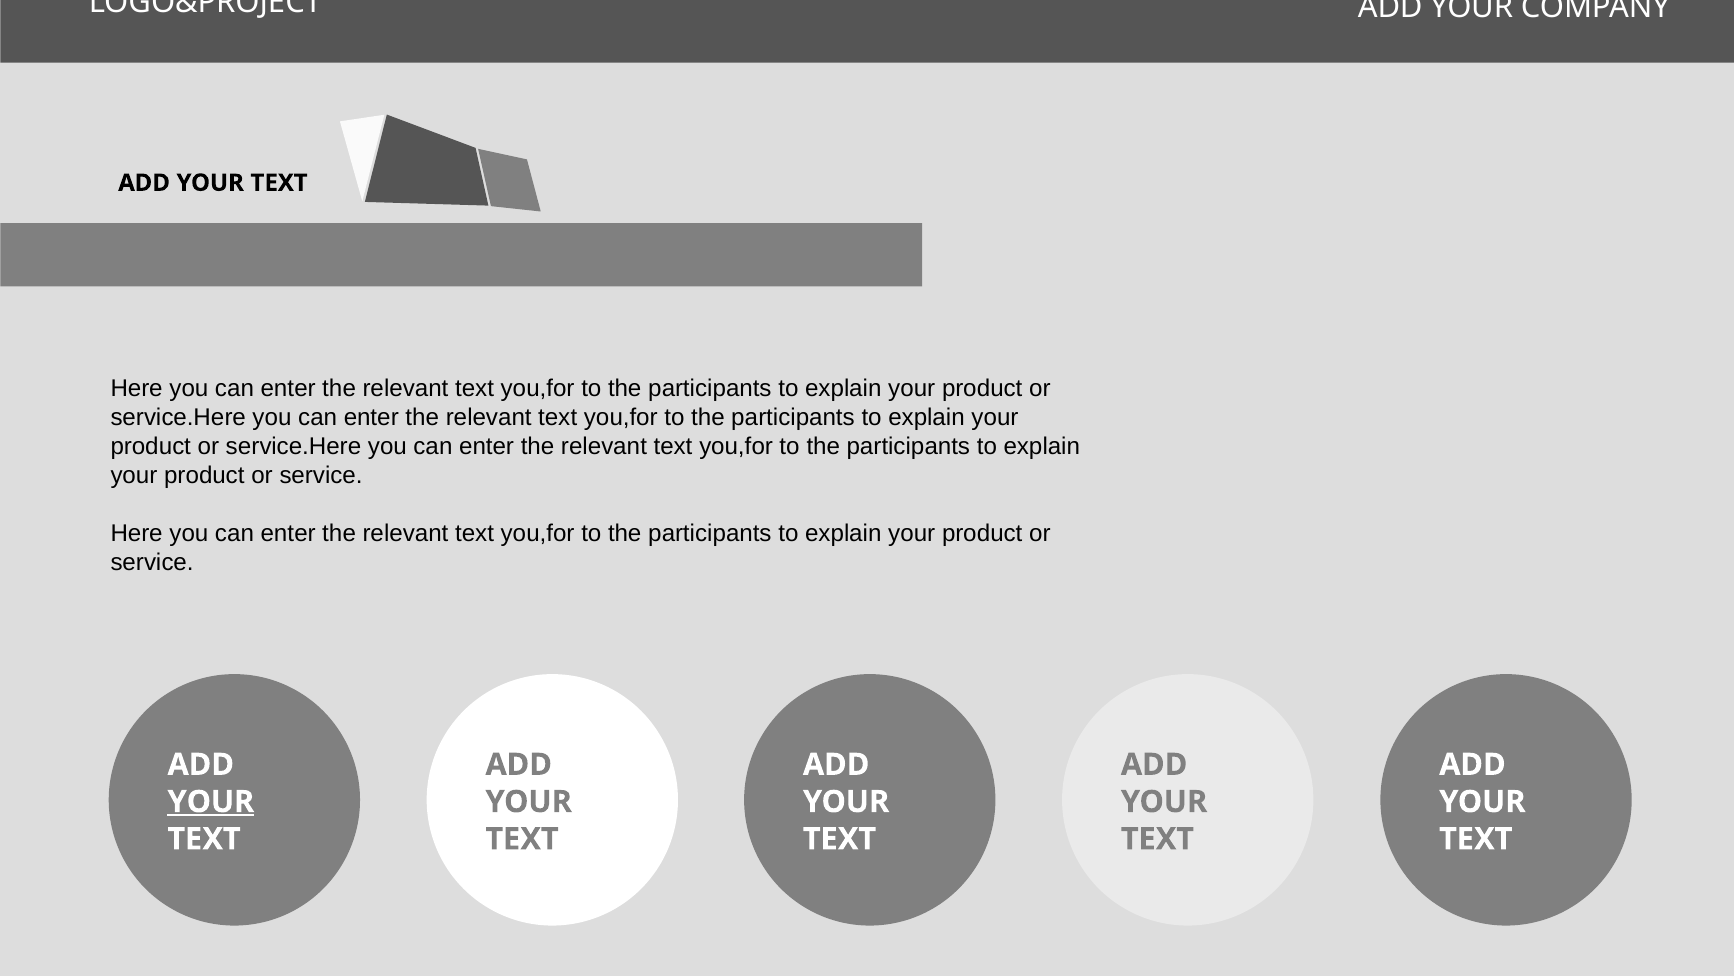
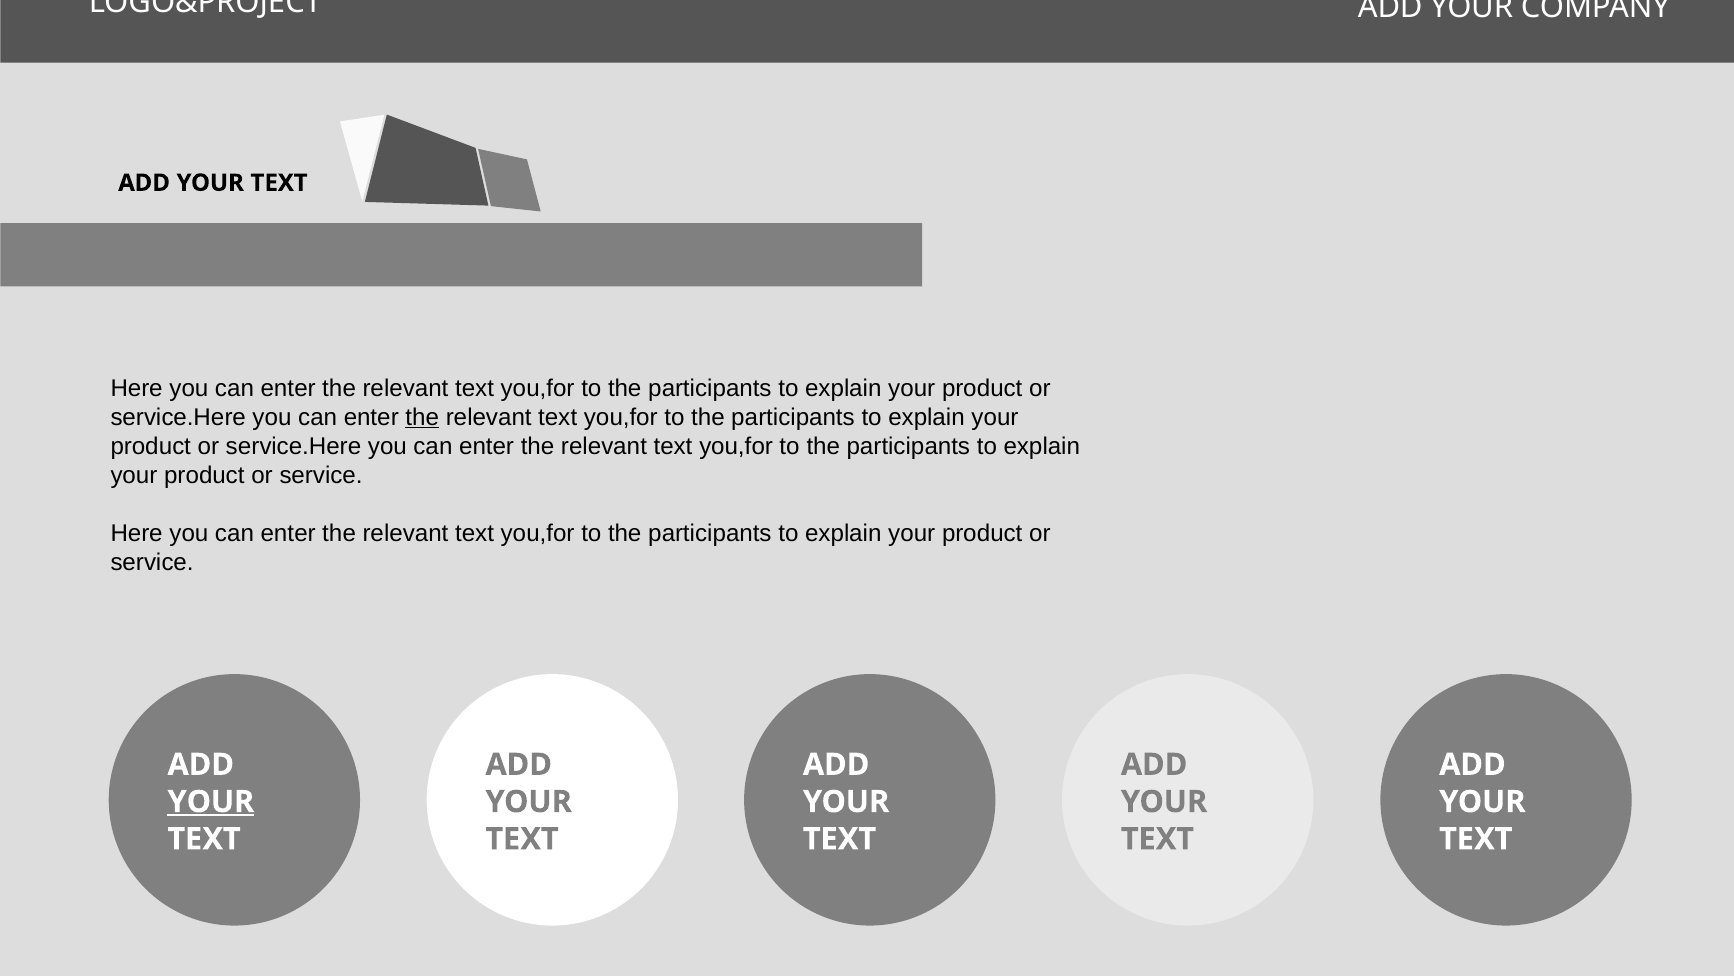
the underline: none -> present (422, 417)
